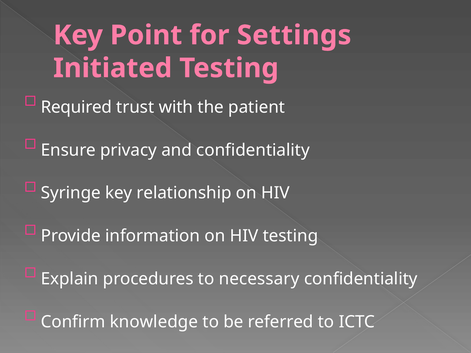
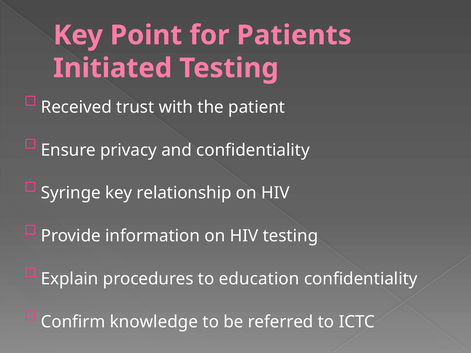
Settings: Settings -> Patients (294, 35)
Required: Required -> Received (76, 107)
necessary: necessary -> education (259, 279)
